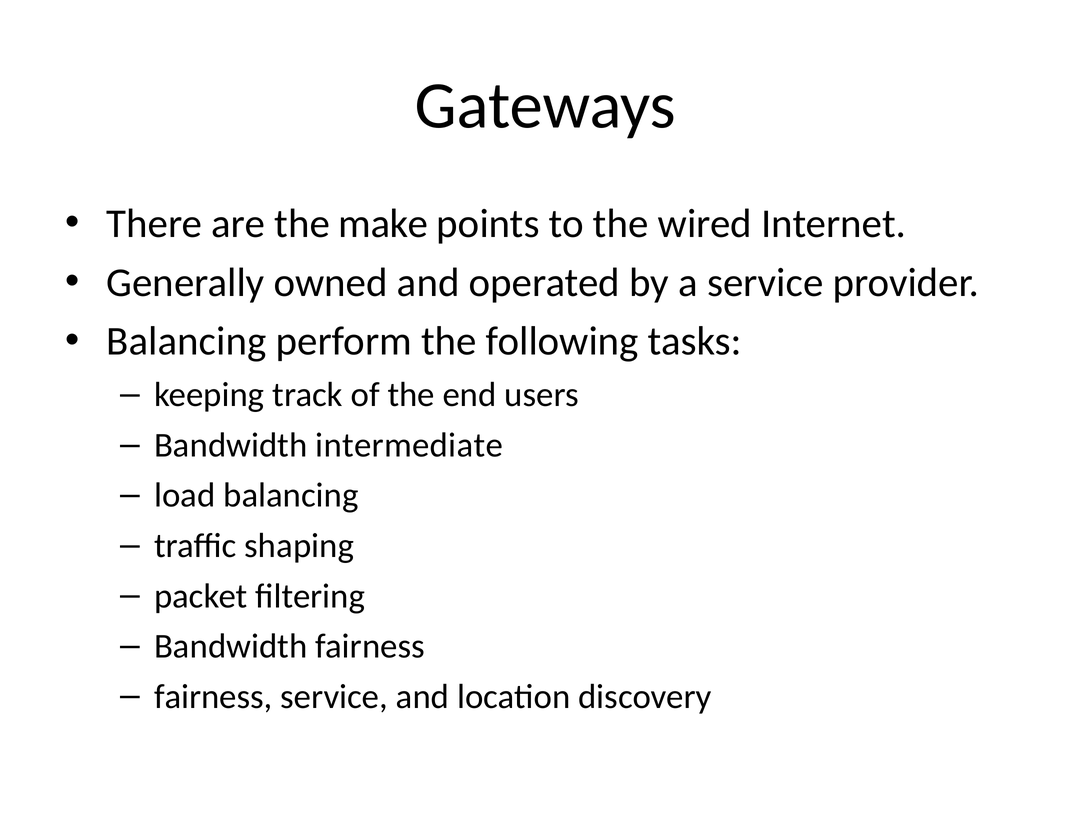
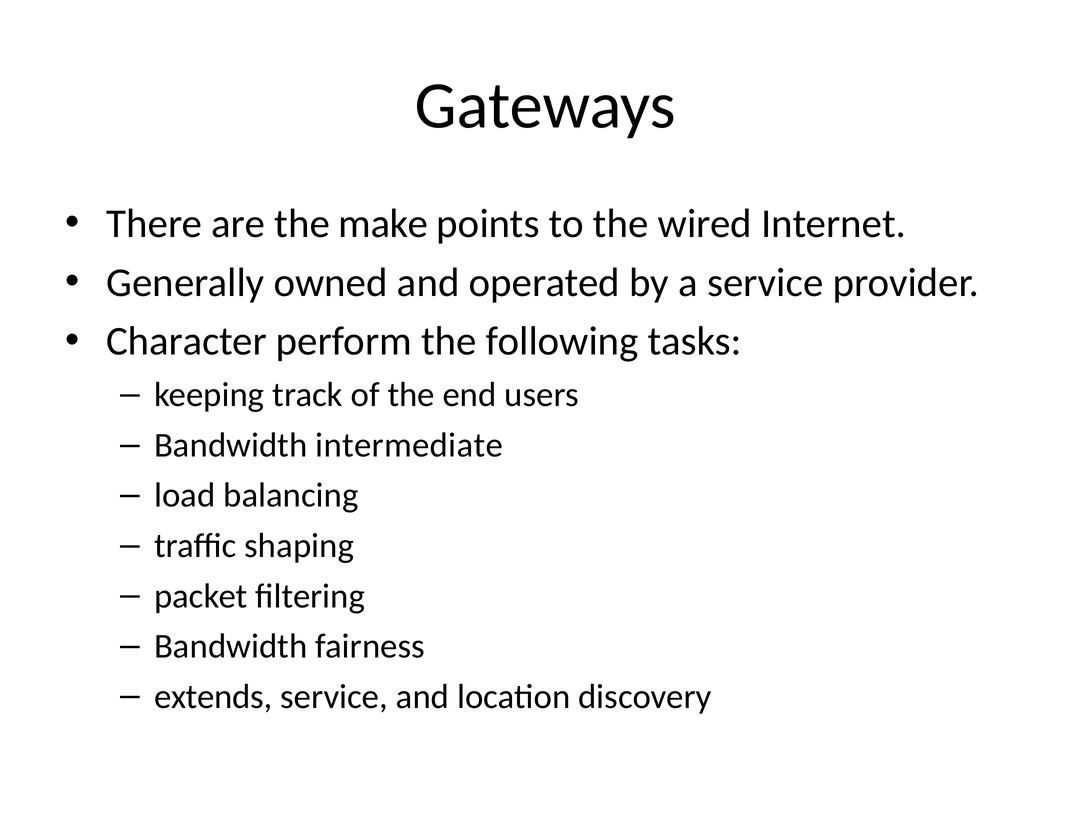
Balancing: Balancing -> Character (187, 341)
fairness: fairness -> extends (213, 697)
